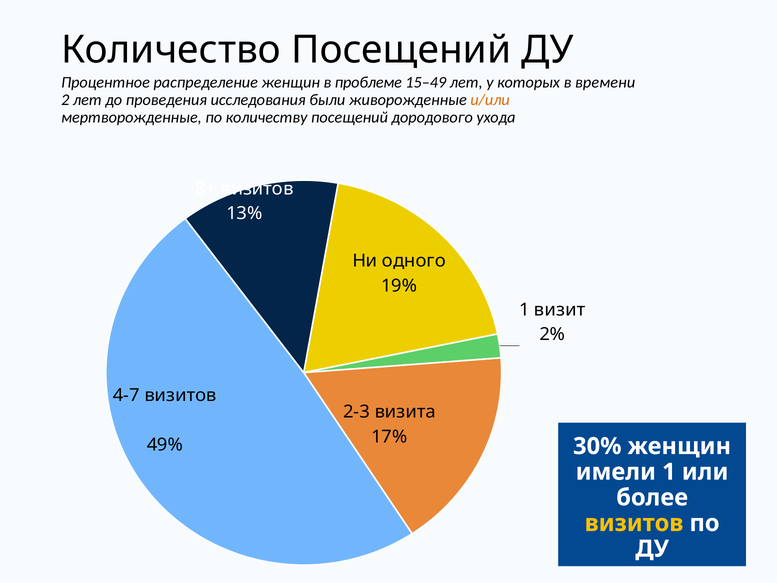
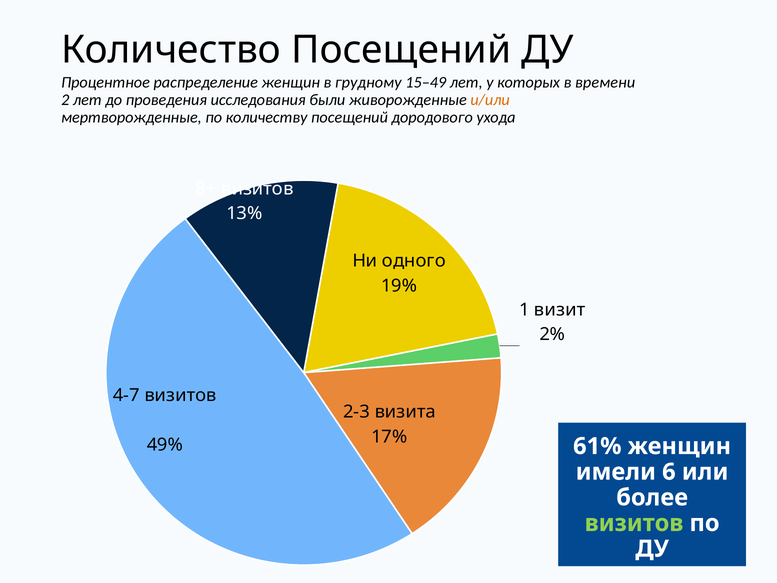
проблеме: проблеме -> грудному (368, 82)
30%: 30% -> 61% (597, 446)
имели 1: 1 -> 6 (669, 472)
визитов colour: yellow -> light green (634, 523)
